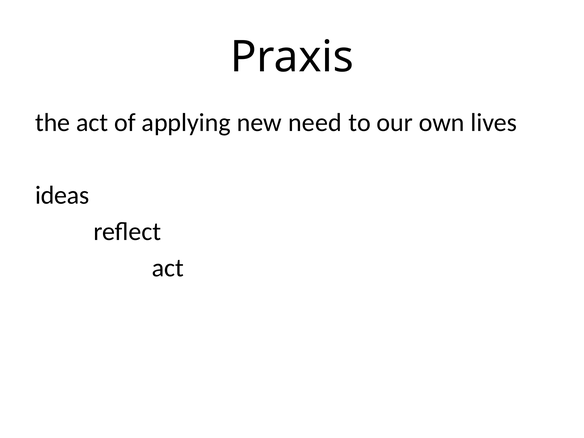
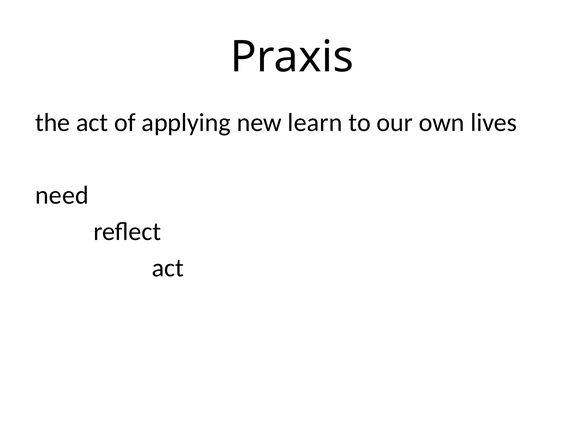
need: need -> learn (315, 123)
ideas: ideas -> need (62, 195)
